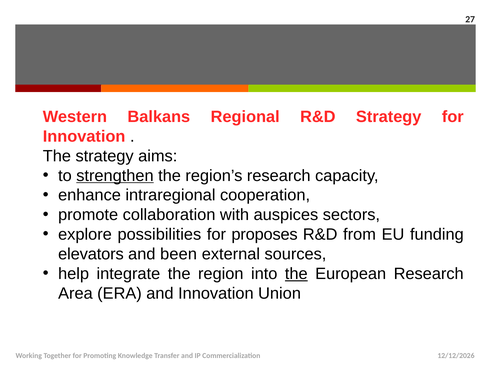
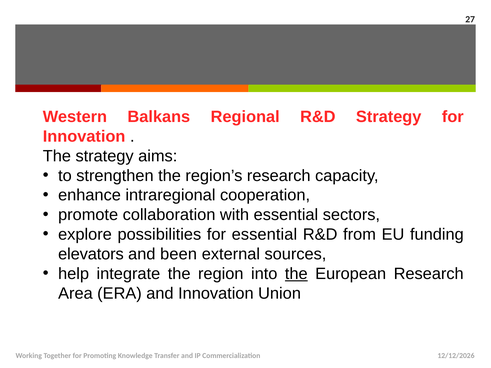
strengthen underline: present -> none (115, 176)
with auspices: auspices -> essential (286, 215)
for proposes: proposes -> essential (264, 235)
